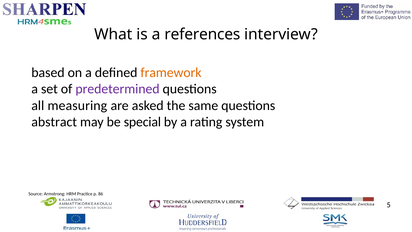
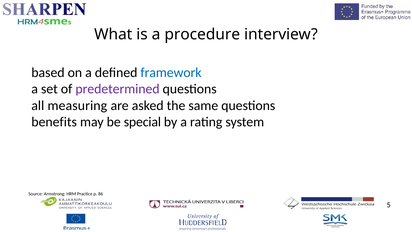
references: references -> procedure (202, 34)
framework colour: orange -> blue (171, 72)
abstract: abstract -> benefits (54, 122)
